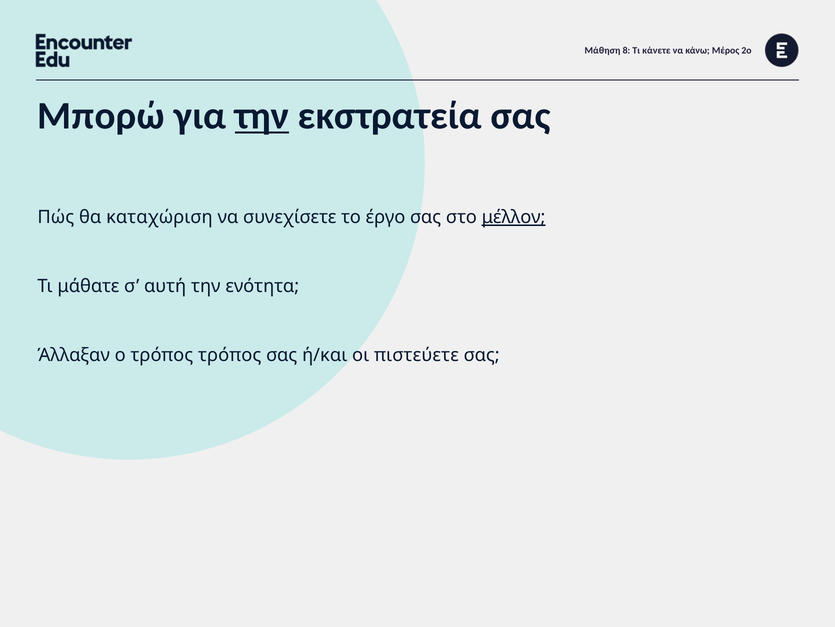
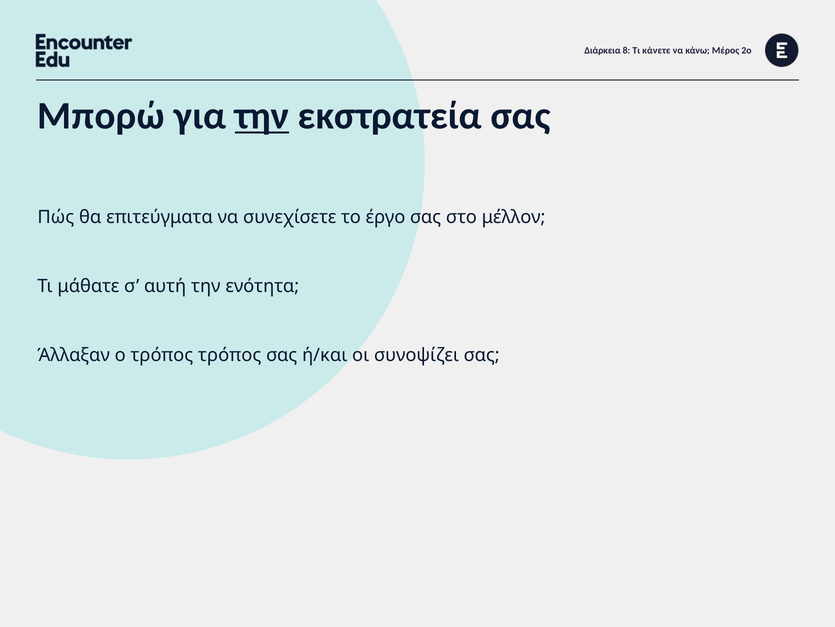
Μάθηση: Μάθηση -> Διάρκεια (603, 50)
καταχώριση: καταχώριση -> επιτεύγματα (160, 217)
μέλλον underline: present -> none (514, 217)
πιστεύετε: πιστεύετε -> συνοψίζει (417, 355)
